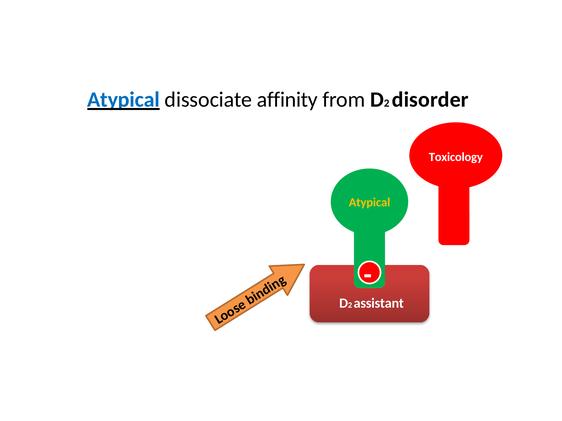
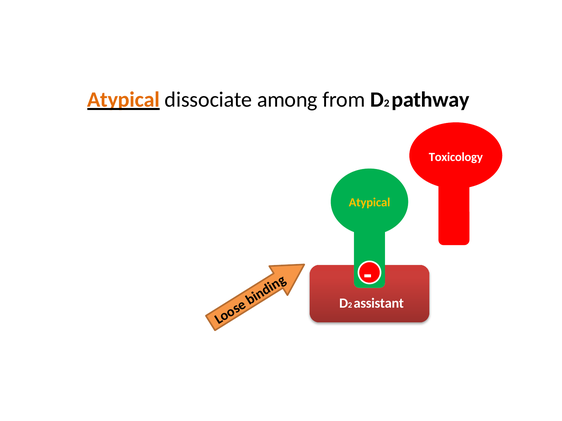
Atypical colour: blue -> orange (124, 100)
affinity: affinity -> among (287, 100)
disorder: disorder -> pathway (431, 100)
